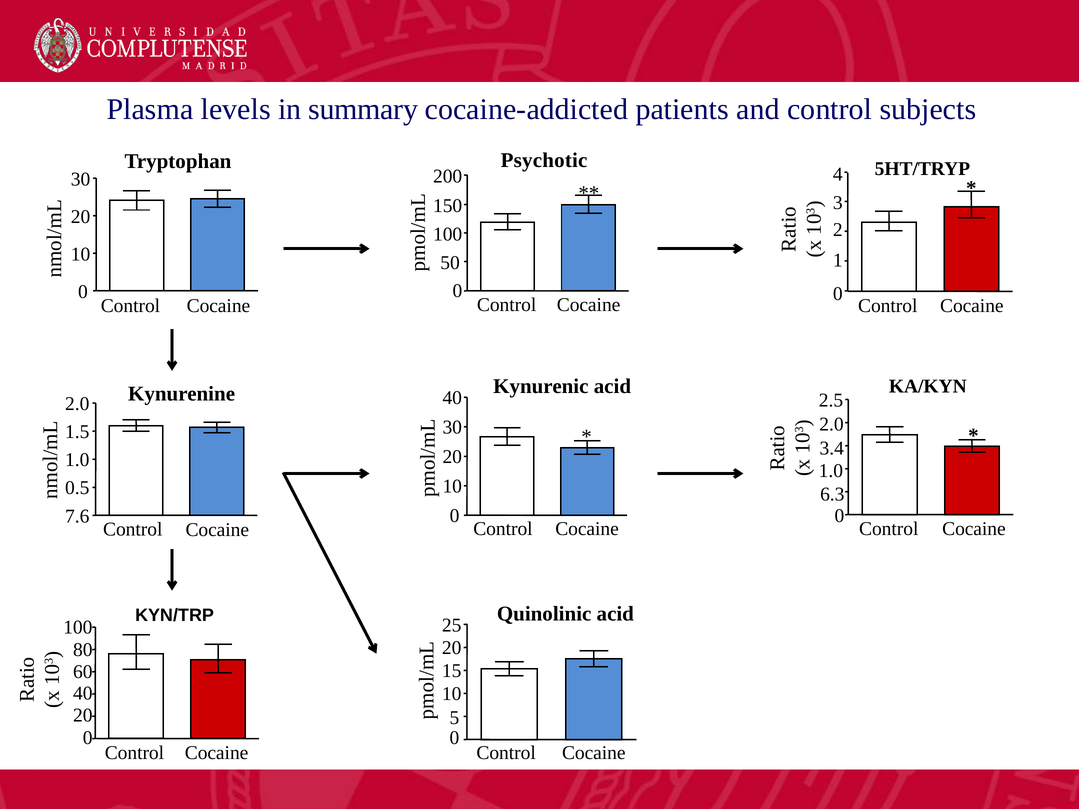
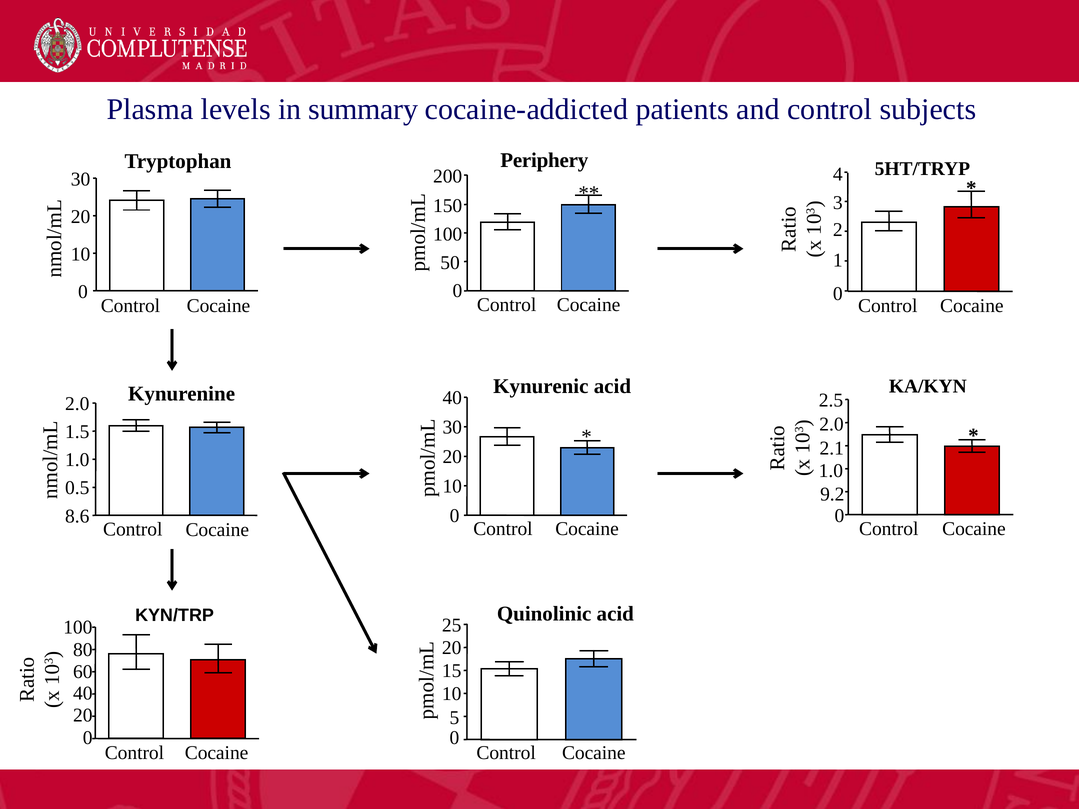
Psychotic: Psychotic -> Periphery (544, 160)
3.4: 3.4 -> 2.1 (832, 448)
6.3: 6.3 -> 9.2 (832, 494)
7.6: 7.6 -> 8.6 (77, 516)
